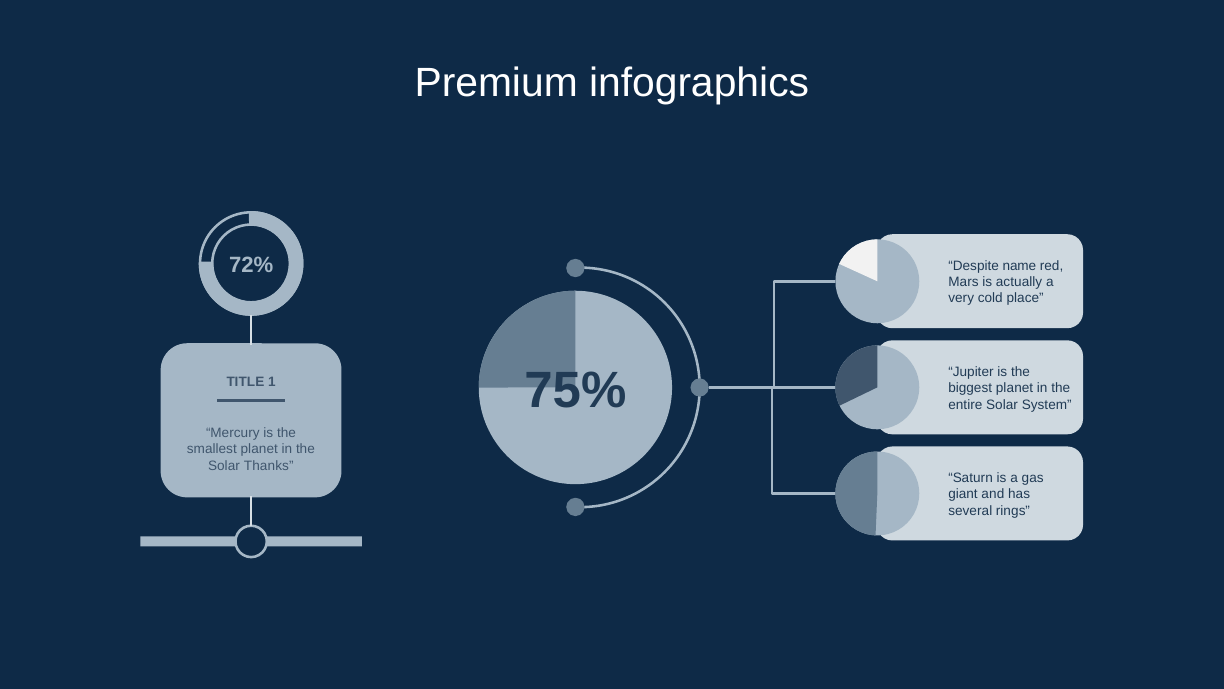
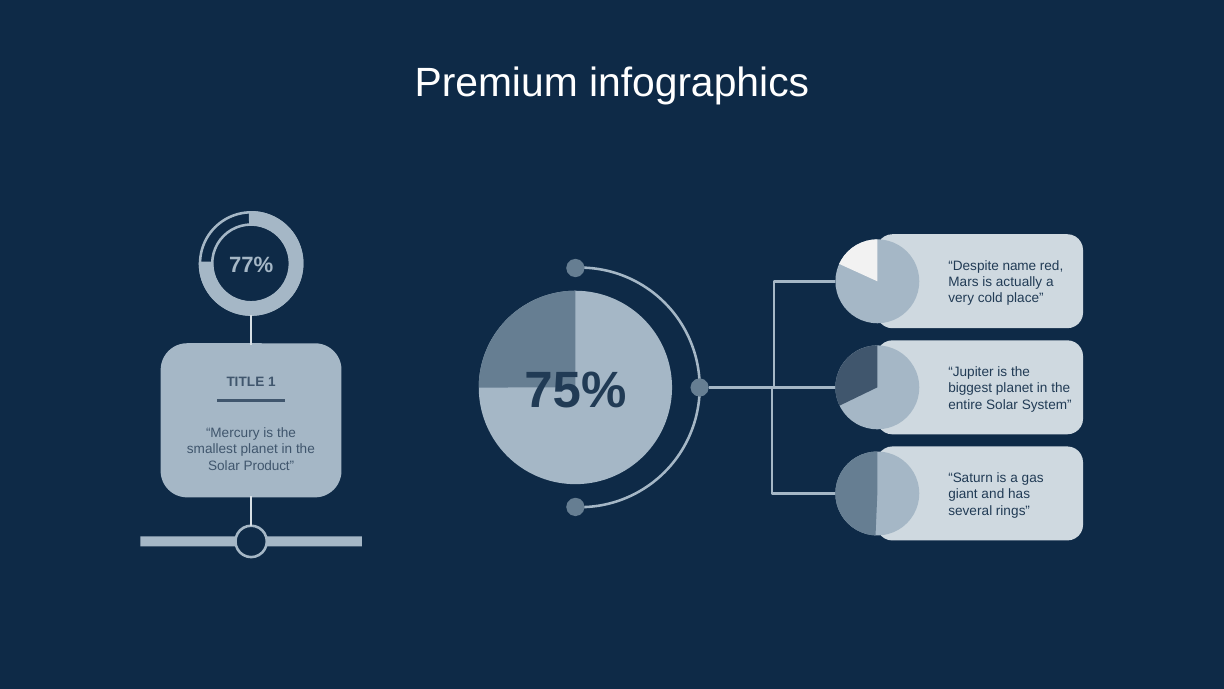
72%: 72% -> 77% (251, 265)
Thanks: Thanks -> Product (269, 465)
